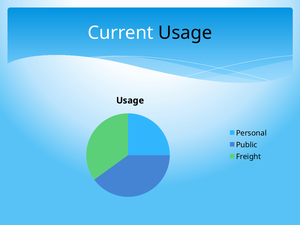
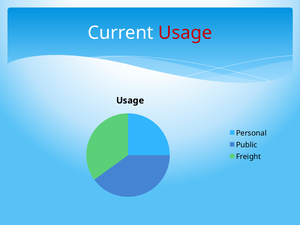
Usage colour: black -> red (185, 33)
